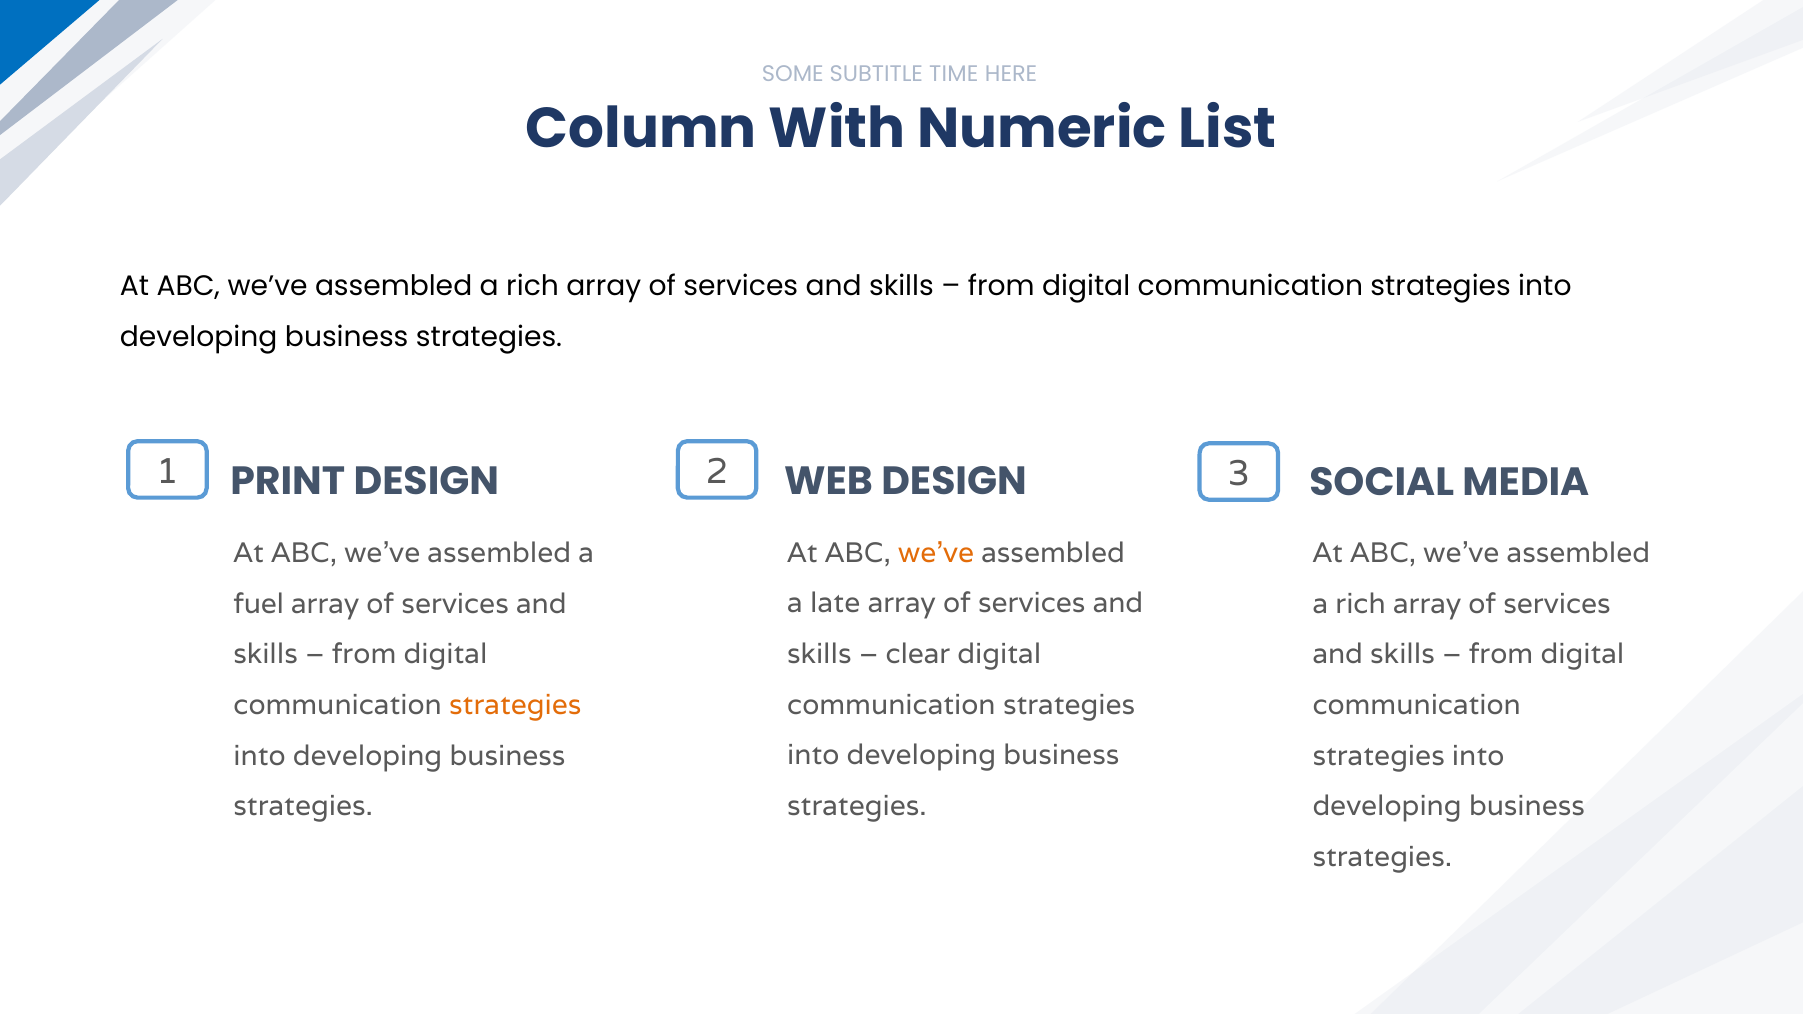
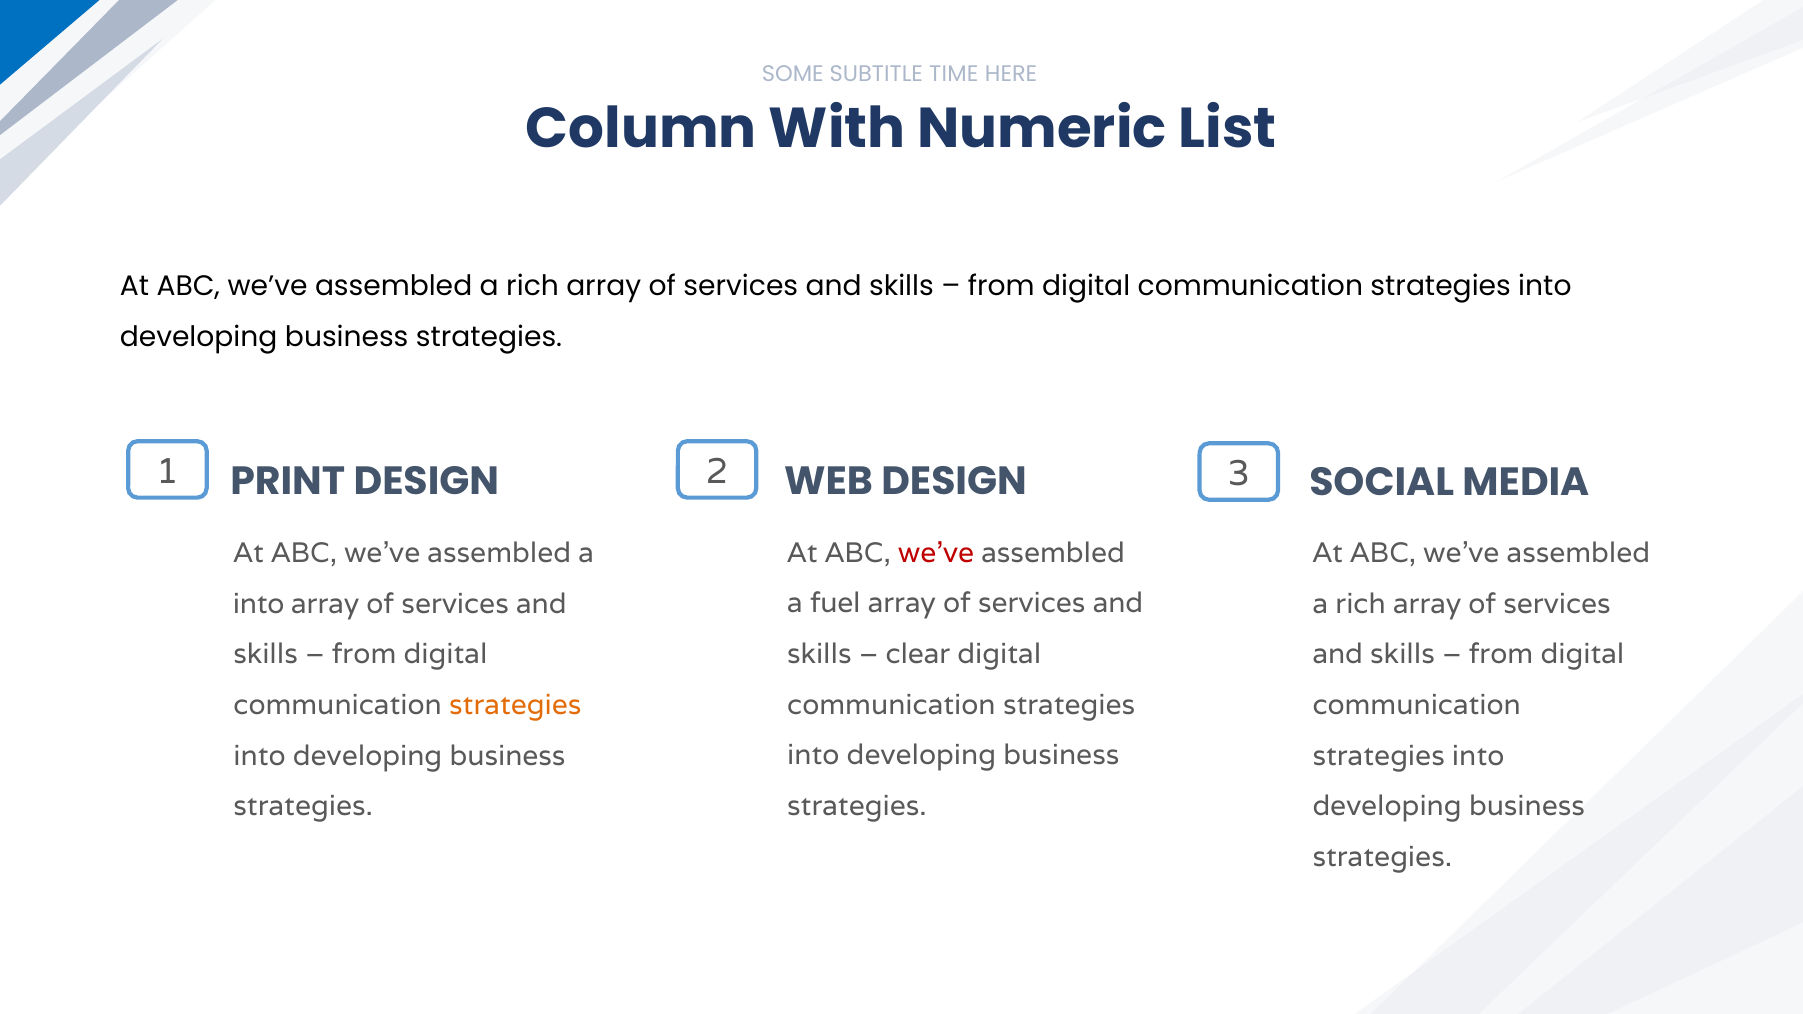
we’ve colour: orange -> red (936, 553)
late: late -> fuel (835, 604)
fuel: fuel -> into (259, 604)
